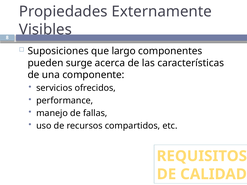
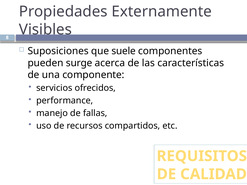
largo: largo -> suele (124, 51)
